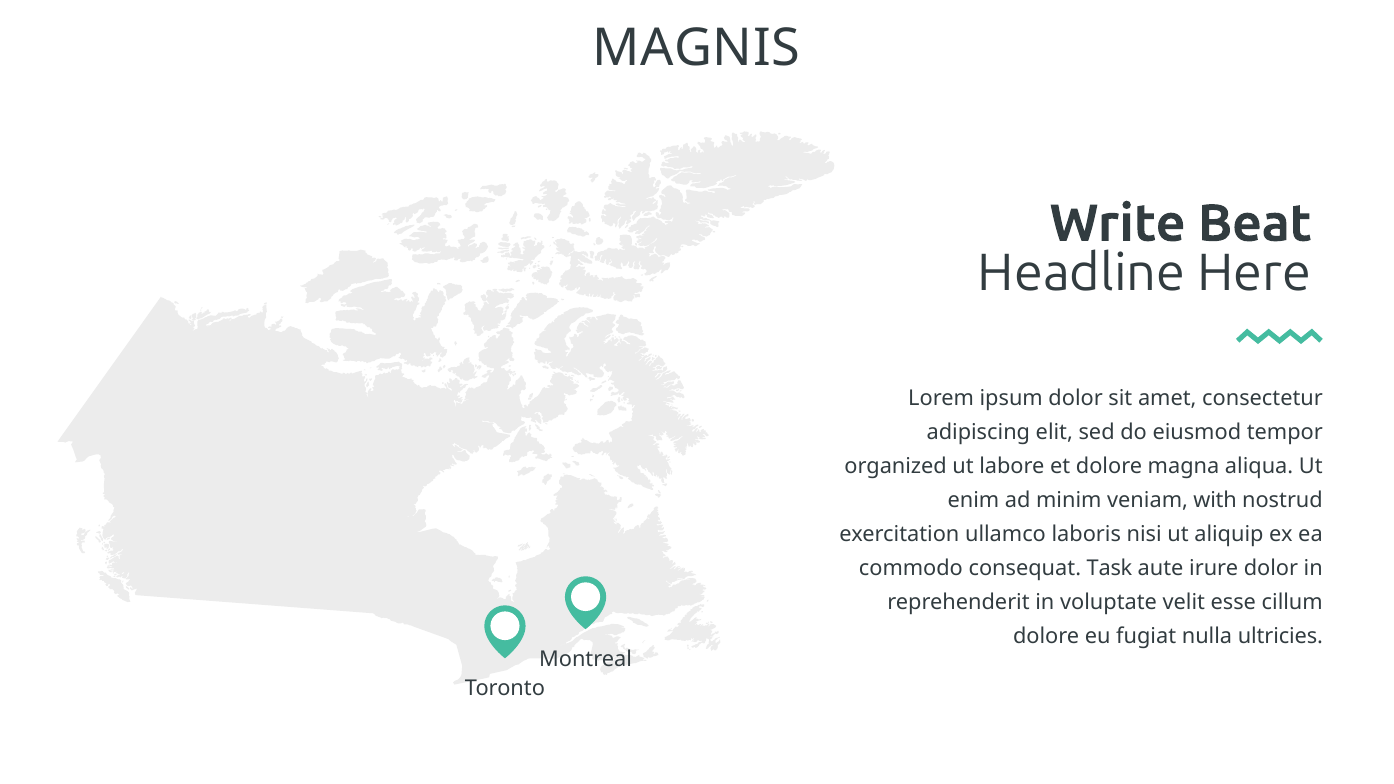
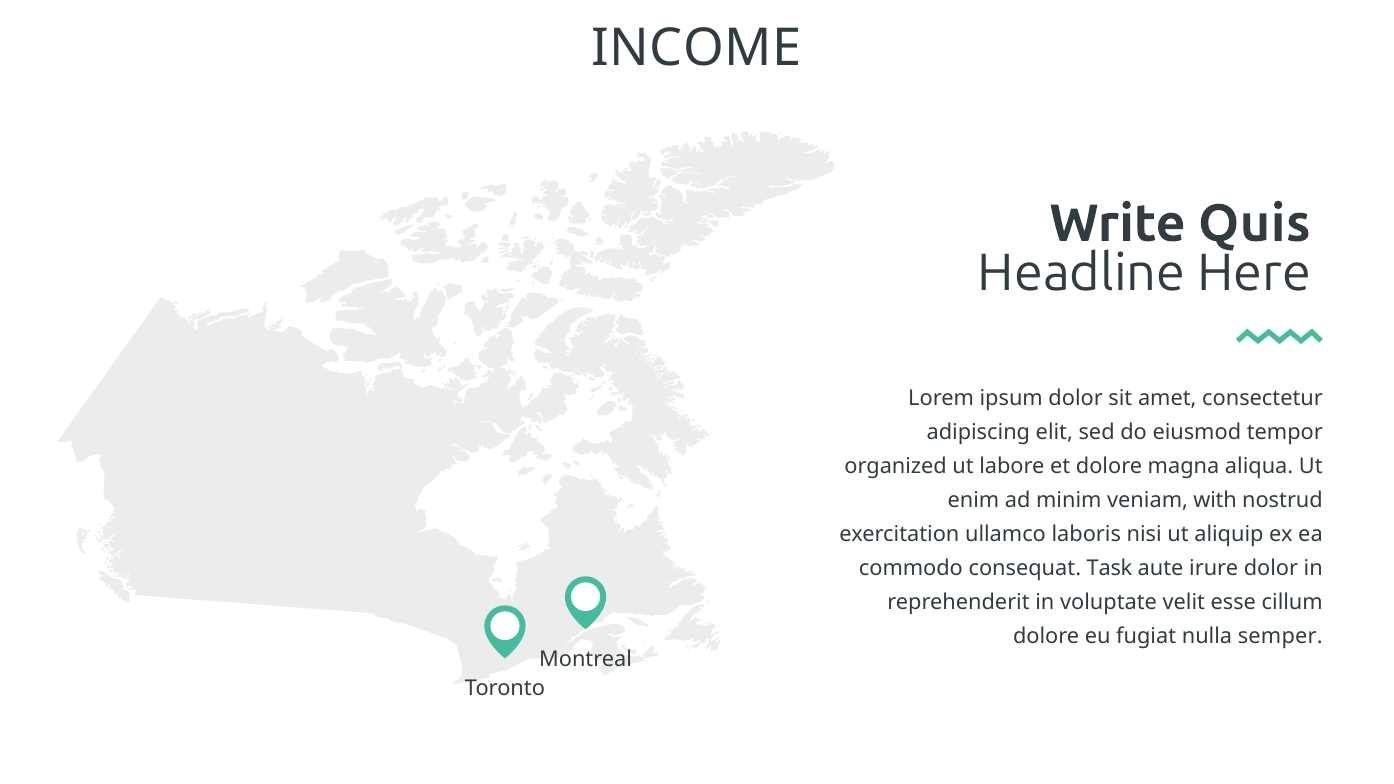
MAGNIS: MAGNIS -> INCOME (696, 48)
Beat: Beat -> Quis (1254, 224)
ultricies: ultricies -> semper (1280, 636)
